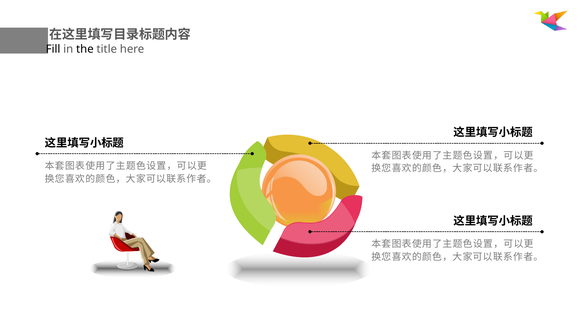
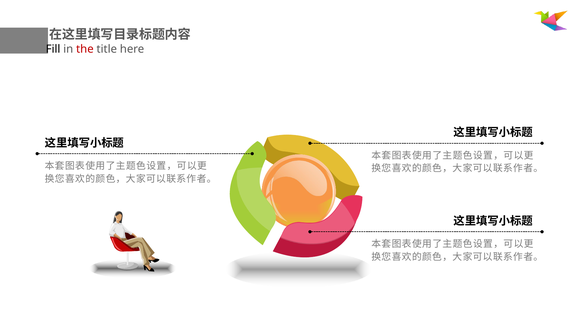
the colour: black -> red (85, 49)
